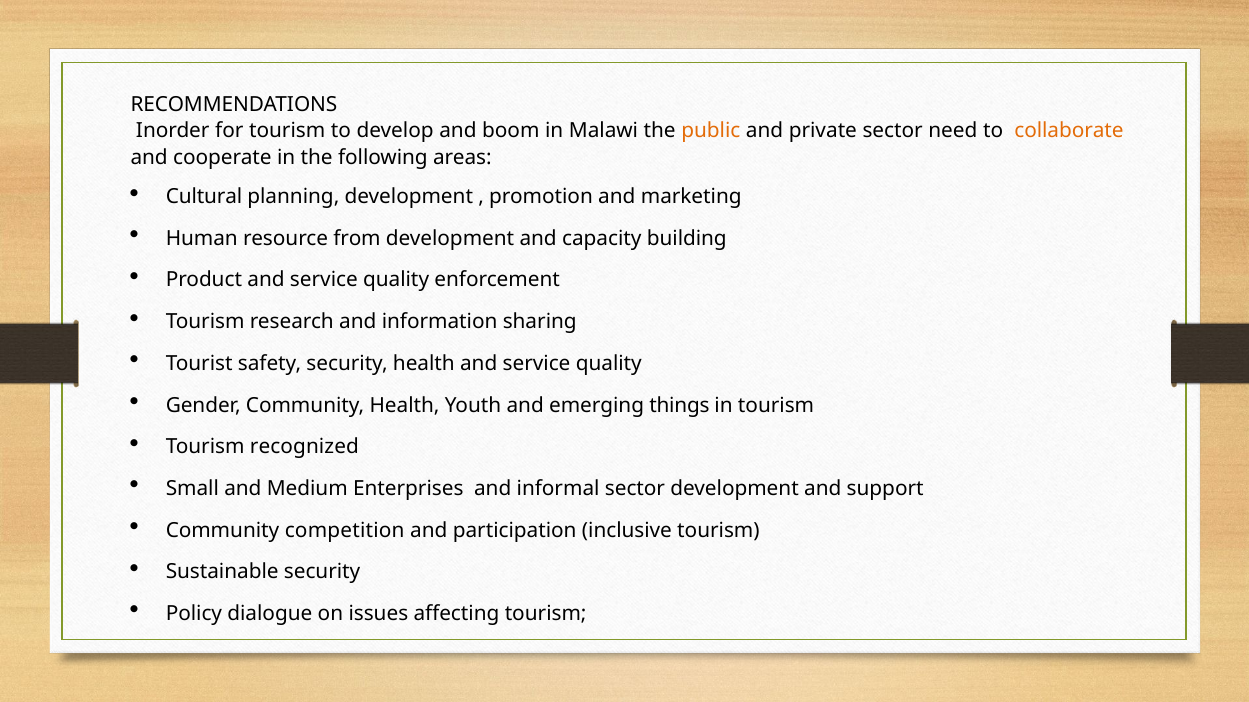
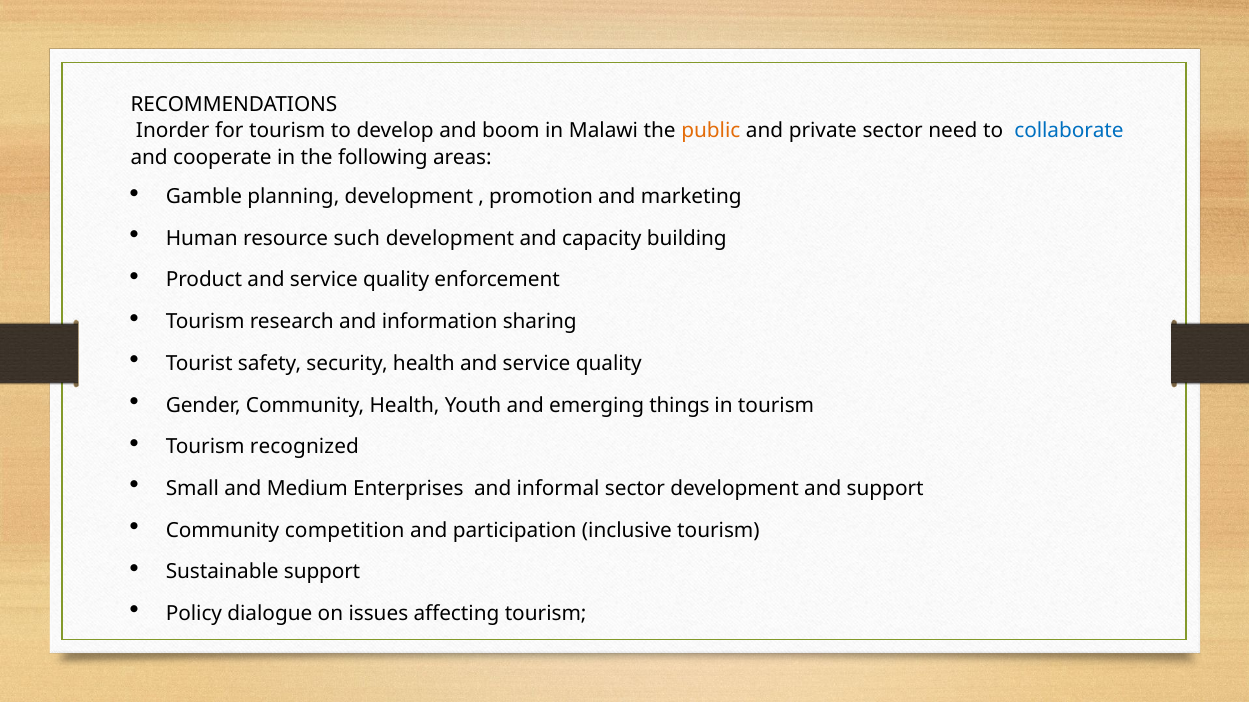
collaborate colour: orange -> blue (1069, 131)
Cultural: Cultural -> Gamble (204, 197)
from: from -> such (357, 239)
Sustainable security: security -> support (322, 572)
